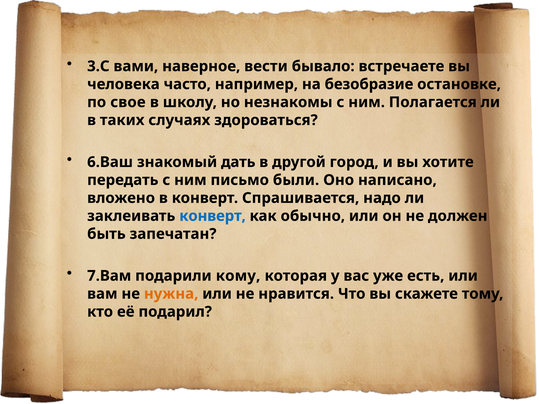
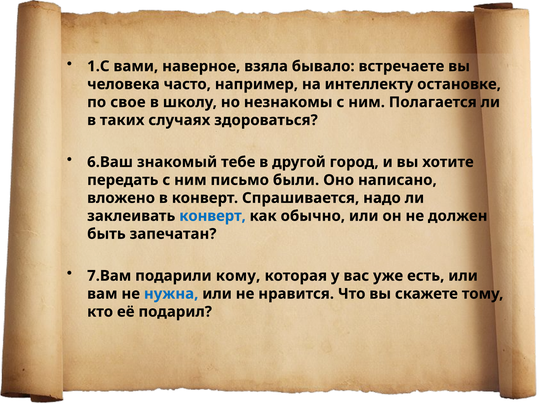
3.С: 3.С -> 1.С (98, 66)
вести: вести -> взяла (266, 66)
безобразие: безобразие -> интеллекту (369, 84)
дать: дать -> тебе (238, 162)
нужна colour: orange -> blue (171, 294)
